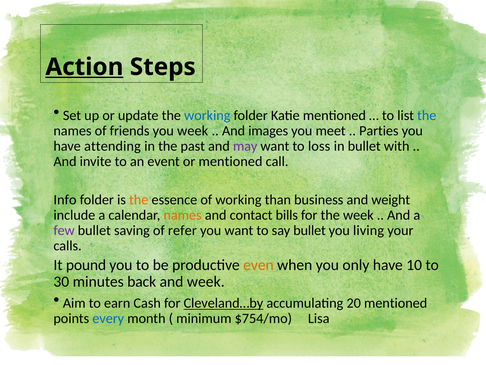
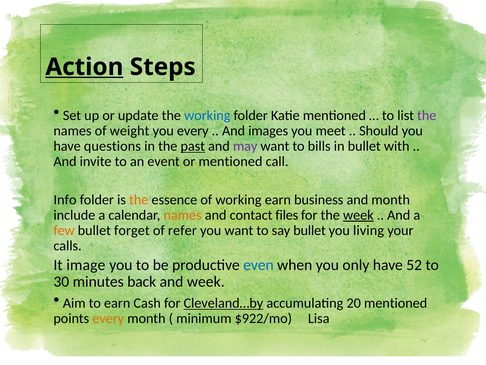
the colour: blue -> purple (427, 115)
friends: friends -> weight (130, 131)
you week: week -> every (193, 131)
Parties: Parties -> Should (379, 131)
attending: attending -> questions (112, 146)
past underline: none -> present (193, 146)
loss: loss -> bills (319, 146)
working than: than -> earn (278, 199)
and weight: weight -> month (391, 199)
bills: bills -> files (287, 215)
week underline: none -> present (358, 215)
few colour: purple -> orange (64, 230)
saving: saving -> forget (132, 230)
pound: pound -> image (86, 265)
even colour: orange -> blue (258, 265)
10: 10 -> 52 (414, 265)
every colour: blue -> orange (108, 318)
$754/mo: $754/mo -> $922/mo (263, 318)
